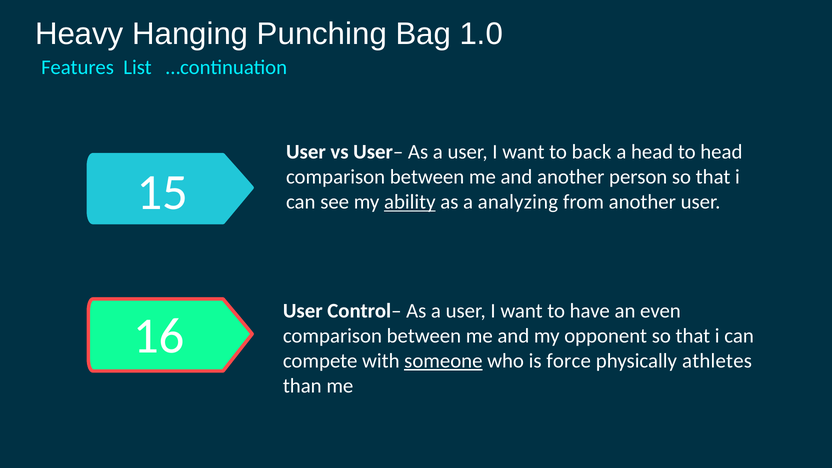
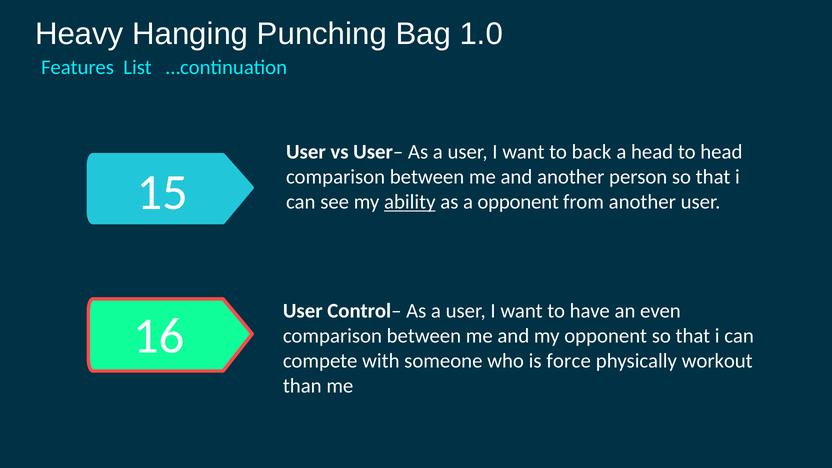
a analyzing: analyzing -> opponent (518, 202)
someone underline: present -> none (443, 361)
athletes: athletes -> workout (717, 361)
